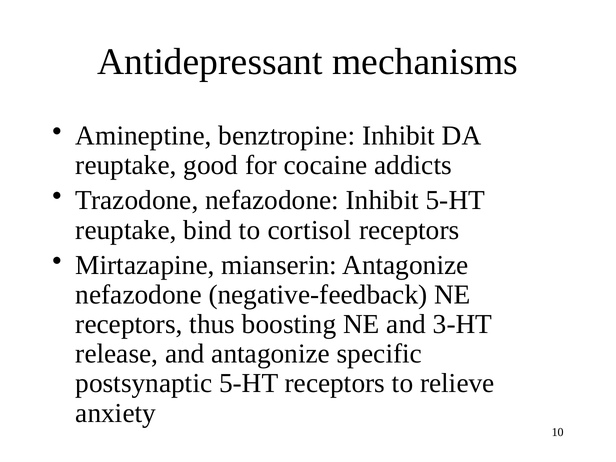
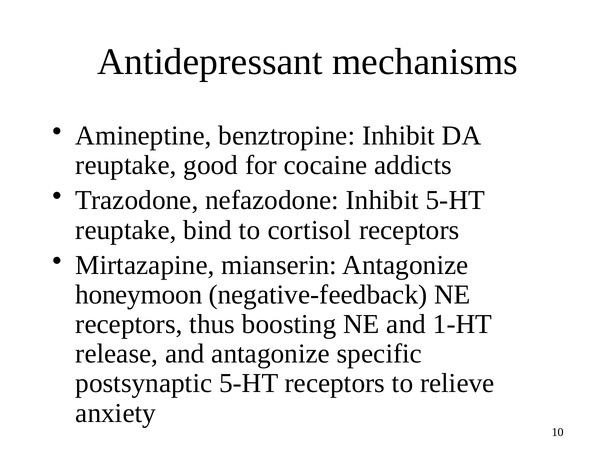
nefazodone: nefazodone -> honeymoon (139, 295)
3-HT: 3-HT -> 1-HT (462, 324)
